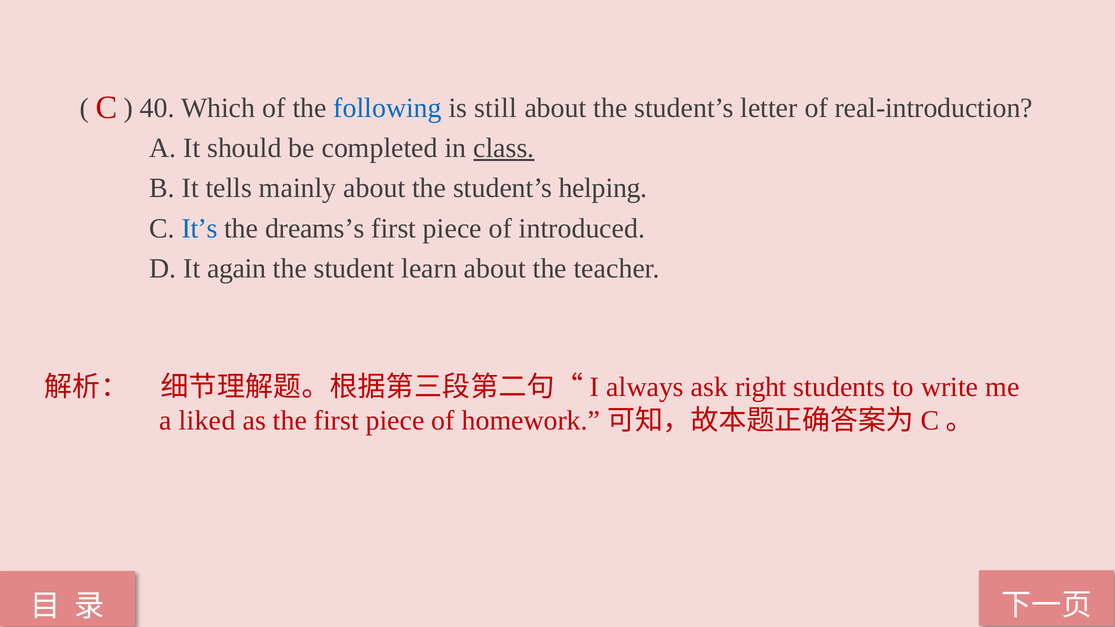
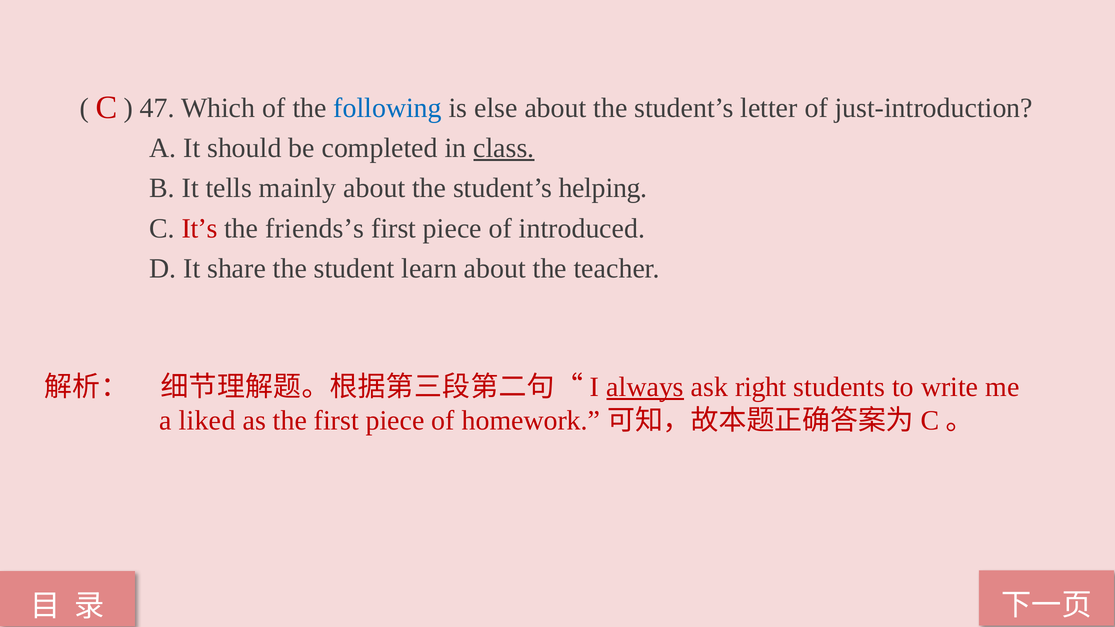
40: 40 -> 47 (157, 108)
still: still -> else (496, 108)
real-introduction: real-introduction -> just-introduction (934, 108)
It’s colour: blue -> red (200, 228)
dreams’s: dreams’s -> friends’s (315, 228)
again: again -> share (237, 269)
always underline: none -> present (645, 387)
